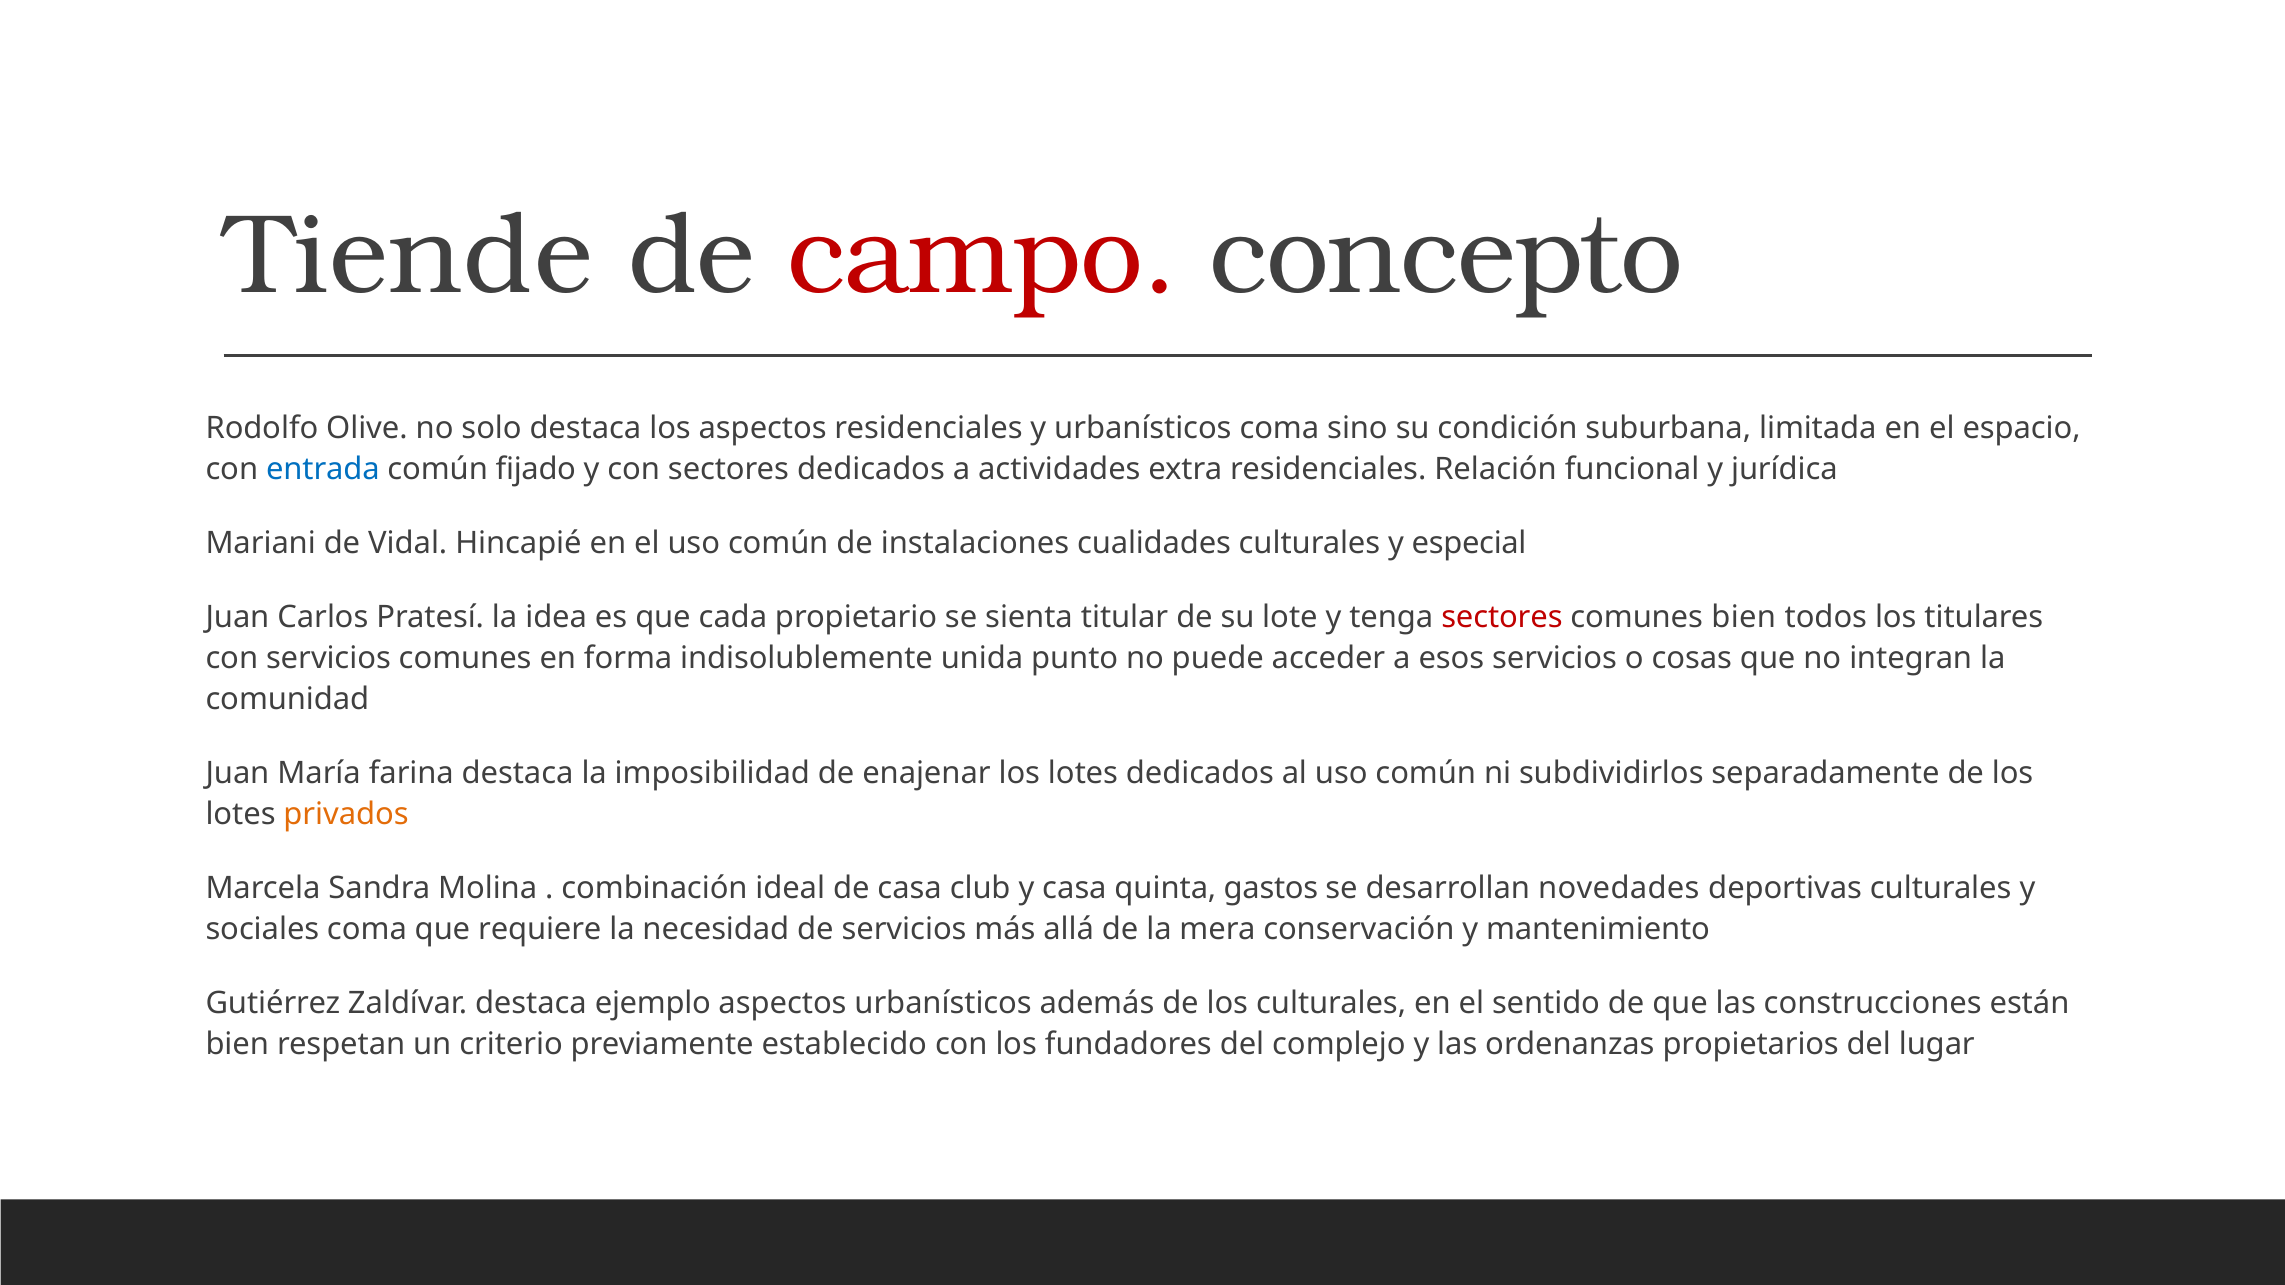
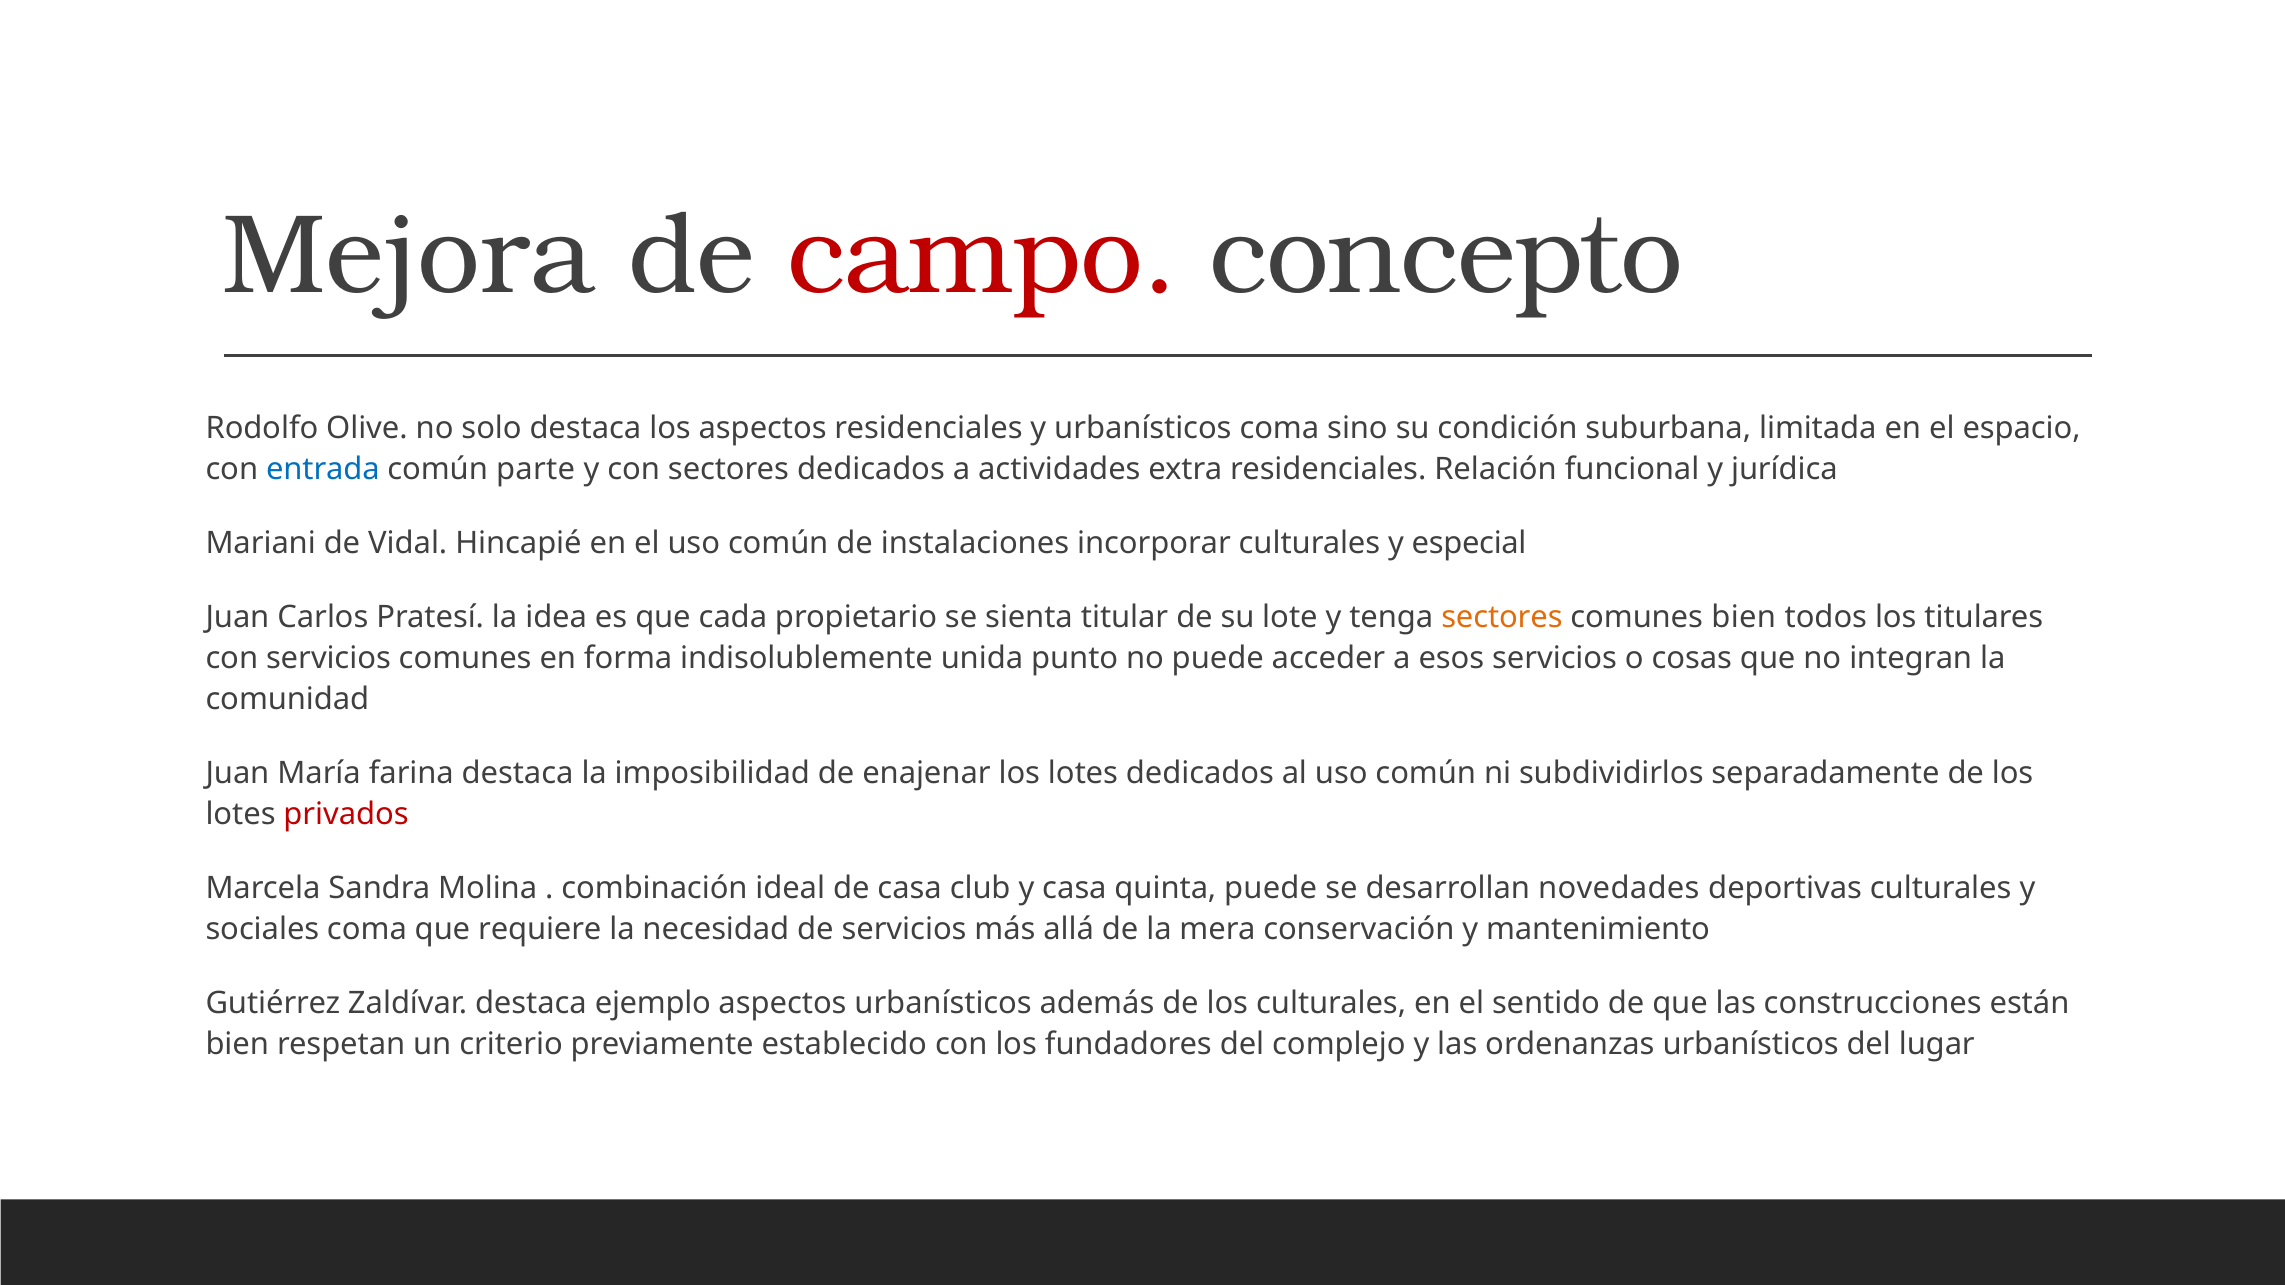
Tiende: Tiende -> Mejora (409, 256)
fijado: fijado -> parte (536, 469)
cualidades: cualidades -> incorporar (1154, 543)
sectores colour: red -> orange (1502, 617)
privados colour: orange -> red (346, 814)
quinta gastos: gastos -> puede (1271, 889)
ordenanzas propietarios: propietarios -> urbanísticos (1751, 1045)
